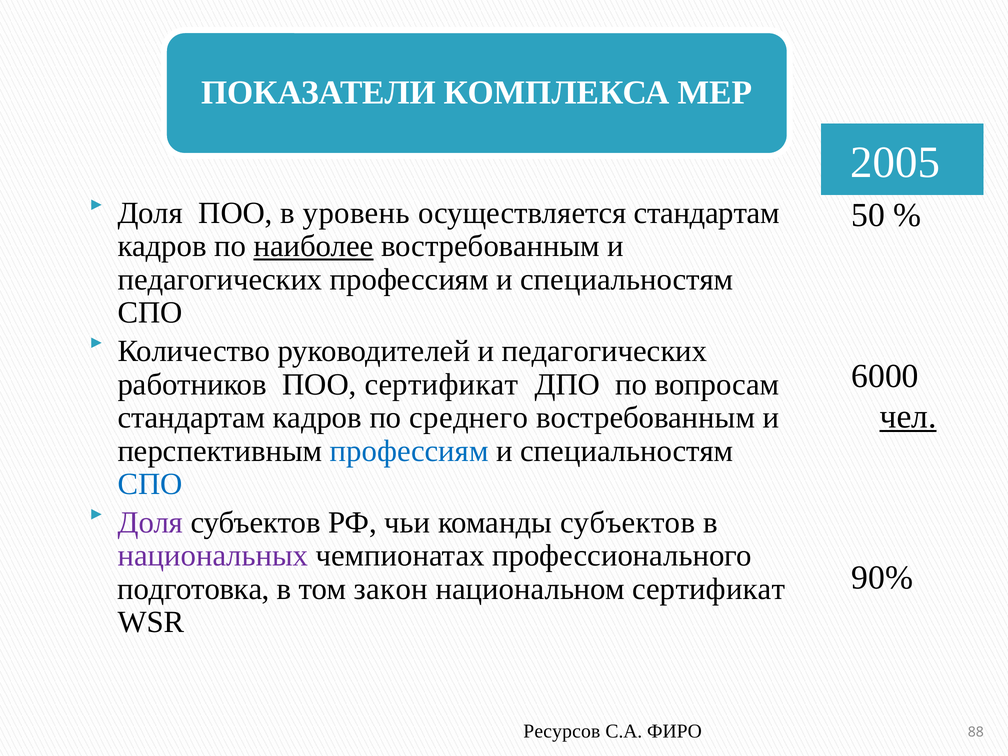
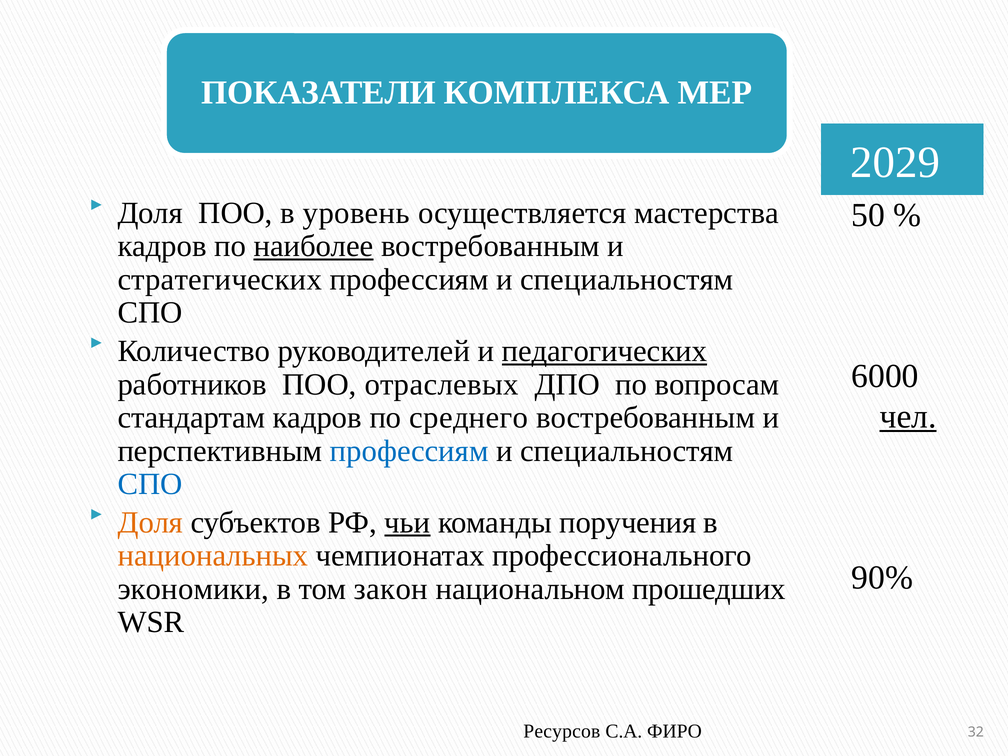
2005: 2005 -> 2029 (895, 162)
осуществляется стандартам: стандартам -> мастерства (706, 213)
педагогических: педагогических -> стратегических (220, 280)
педагогических underline: none -> present (604, 351)
ПОО сертификат: сертификат -> отраслевых (441, 384)
Доля colour: purple -> orange (150, 522)
чьи underline: none -> present (407, 522)
команды субъектов: субъектов -> поручения (628, 522)
национальных colour: purple -> orange (213, 556)
подготовка: подготовка -> экономики (193, 589)
национальном сертификат: сертификат -> прошедших (709, 589)
88: 88 -> 32 (976, 732)
